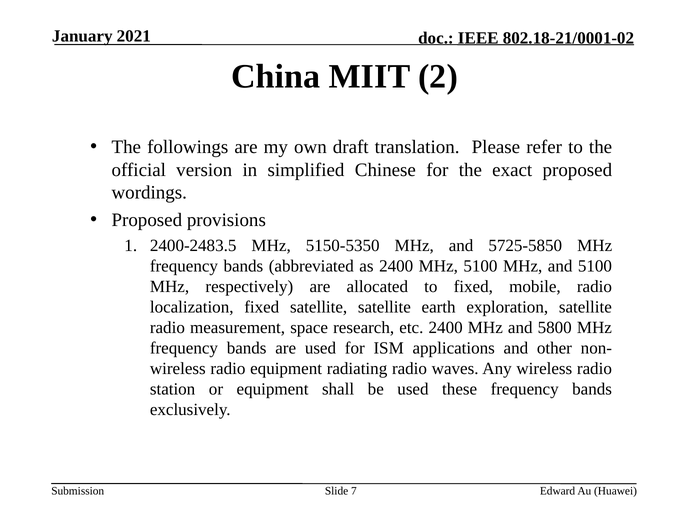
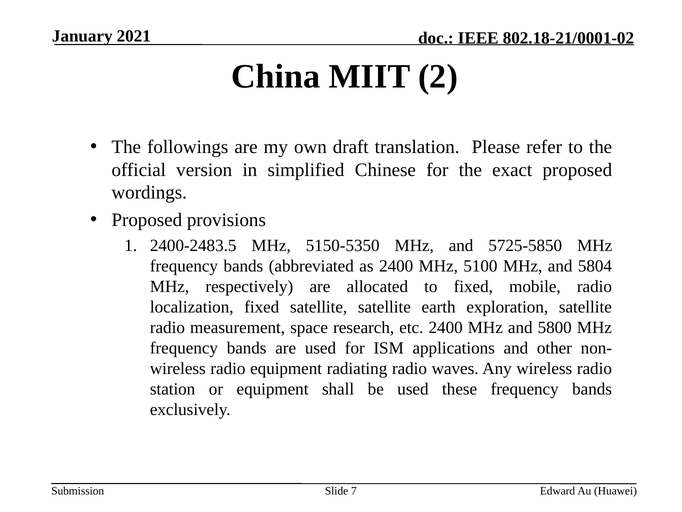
and 5100: 5100 -> 5804 (595, 266)
